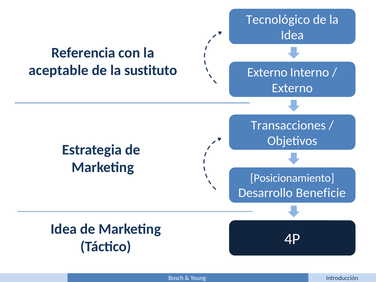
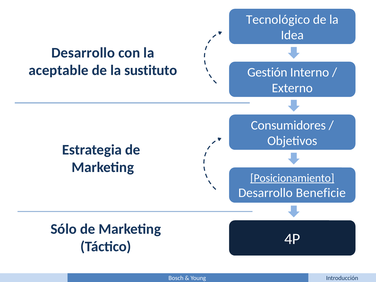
Referencia: Referencia -> Desarrollo (83, 53)
Externo: Externo -> Gestión (267, 72)
Transacciones: Transacciones -> Consumidores (288, 125)
Posicionamiento underline: none -> present (292, 178)
Idea: Idea -> Sólo (64, 229)
